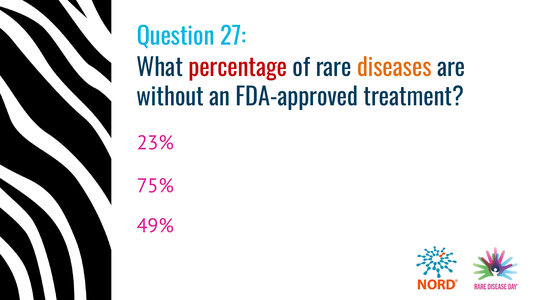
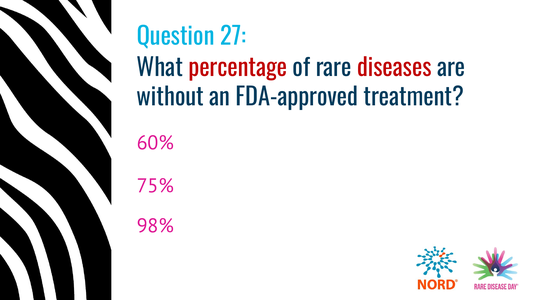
diseases colour: orange -> red (394, 68)
23%: 23% -> 60% (155, 143)
49%: 49% -> 98% (155, 226)
